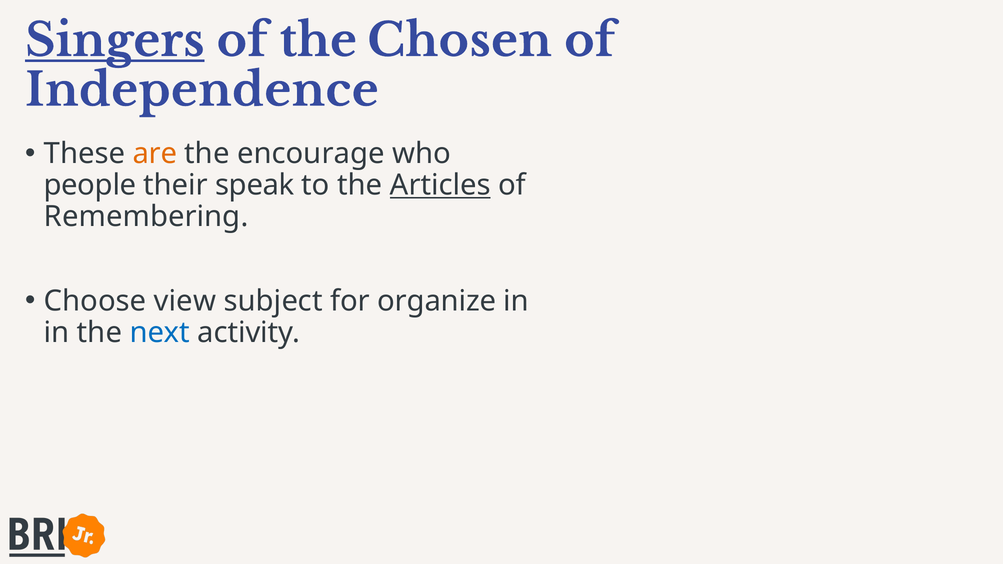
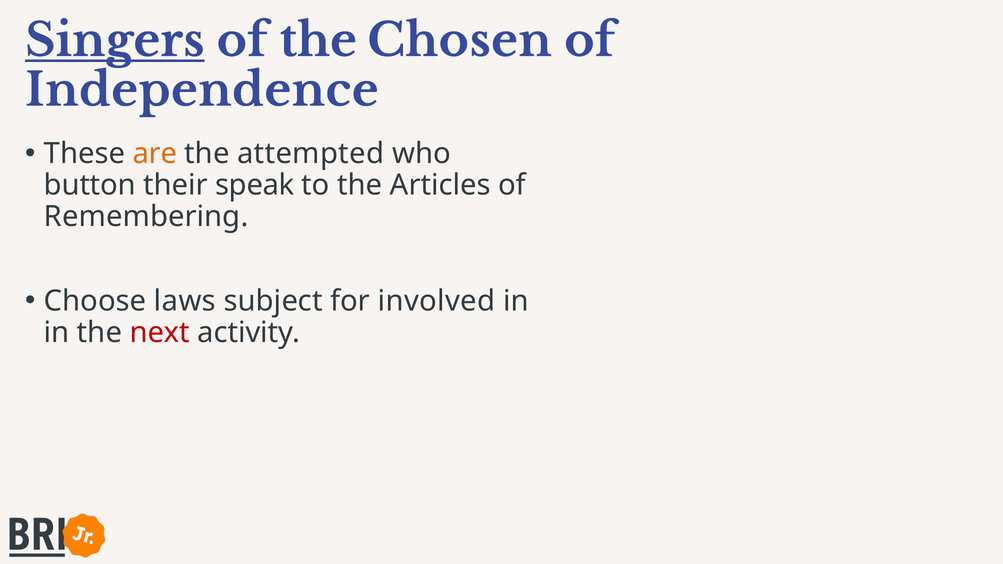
encourage: encourage -> attempted (311, 154)
people: people -> button (90, 185)
Articles underline: present -> none (440, 185)
view: view -> laws (185, 301)
organize: organize -> involved (437, 301)
next colour: blue -> red (160, 333)
